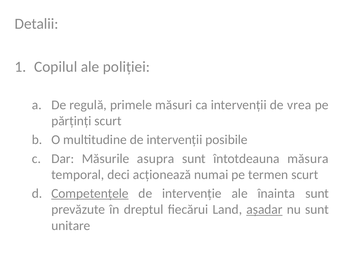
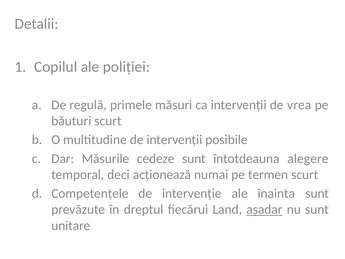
părținți: părținți -> băuturi (71, 121)
asupra: asupra -> cedeze (156, 158)
măsura: măsura -> alegere (308, 158)
Competențele underline: present -> none (90, 193)
